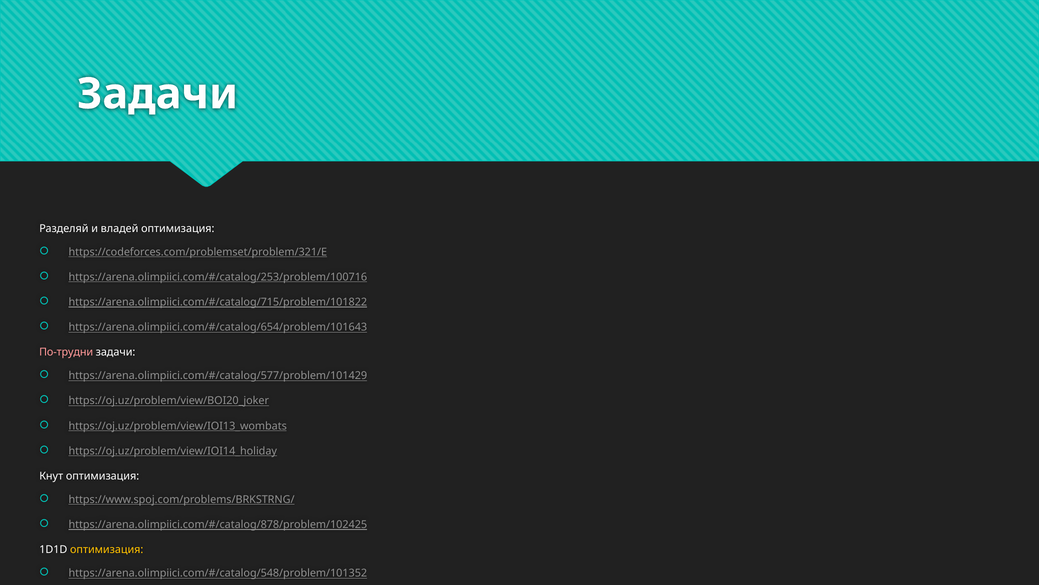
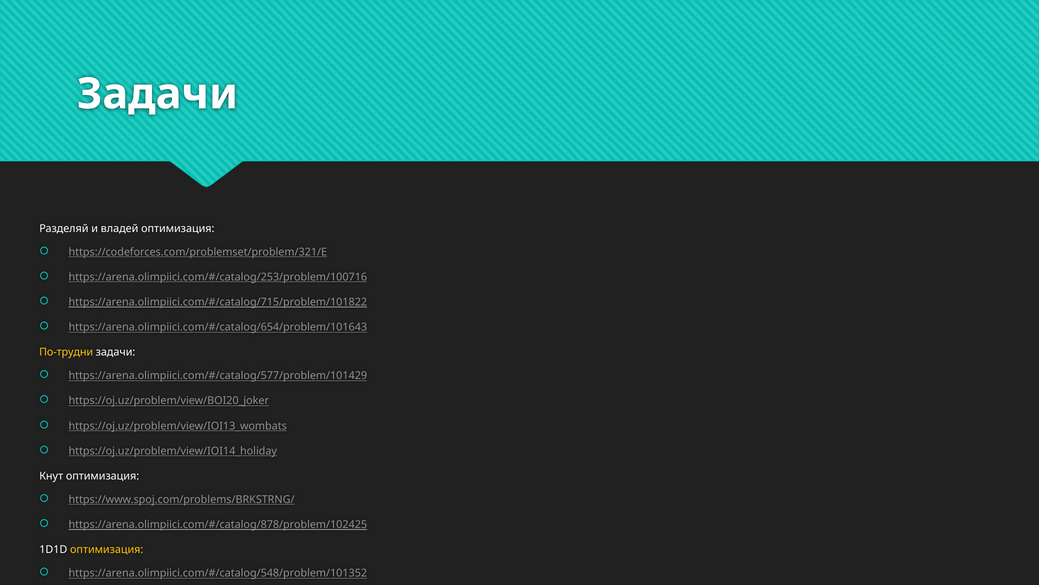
По-трудни colour: pink -> yellow (66, 352)
